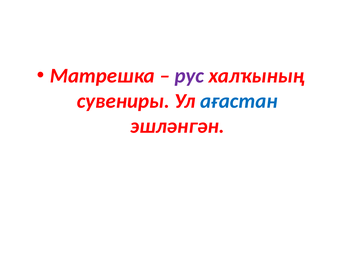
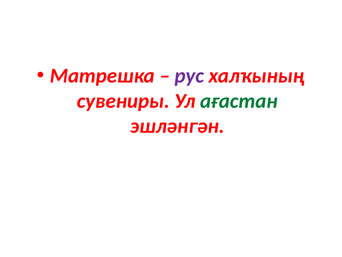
ағастан colour: blue -> green (239, 101)
